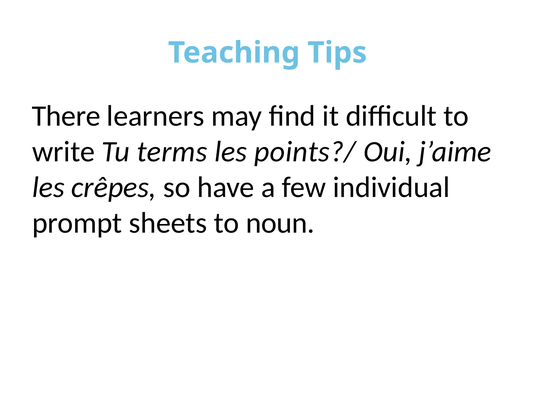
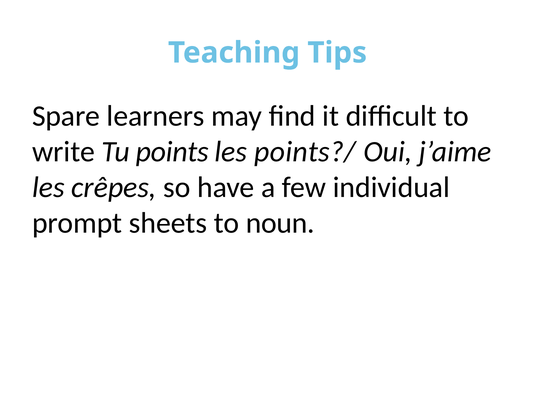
There: There -> Spare (66, 116)
terms: terms -> points (172, 152)
